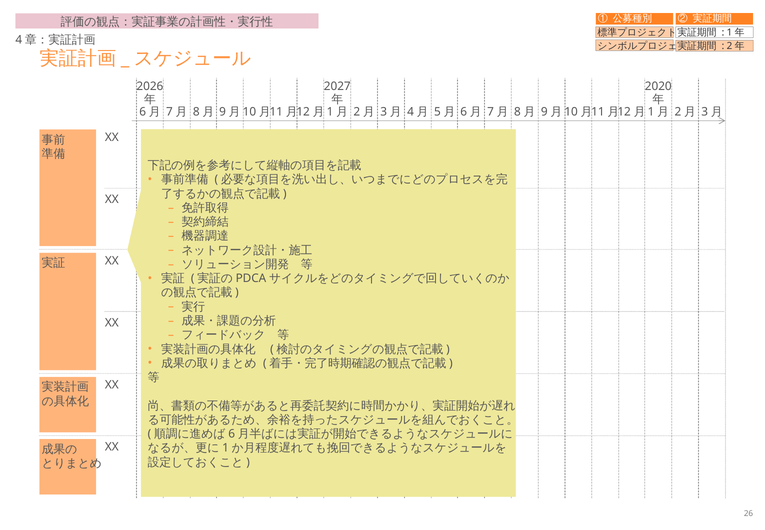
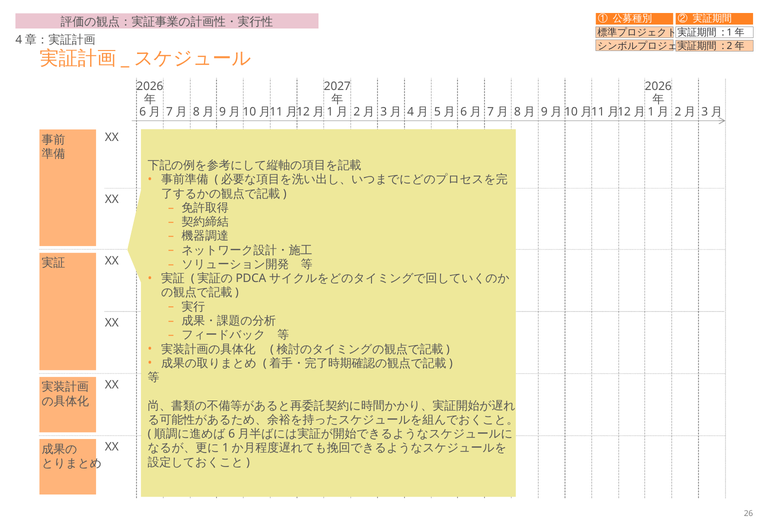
2020: 2020 -> 2026 (658, 87)
